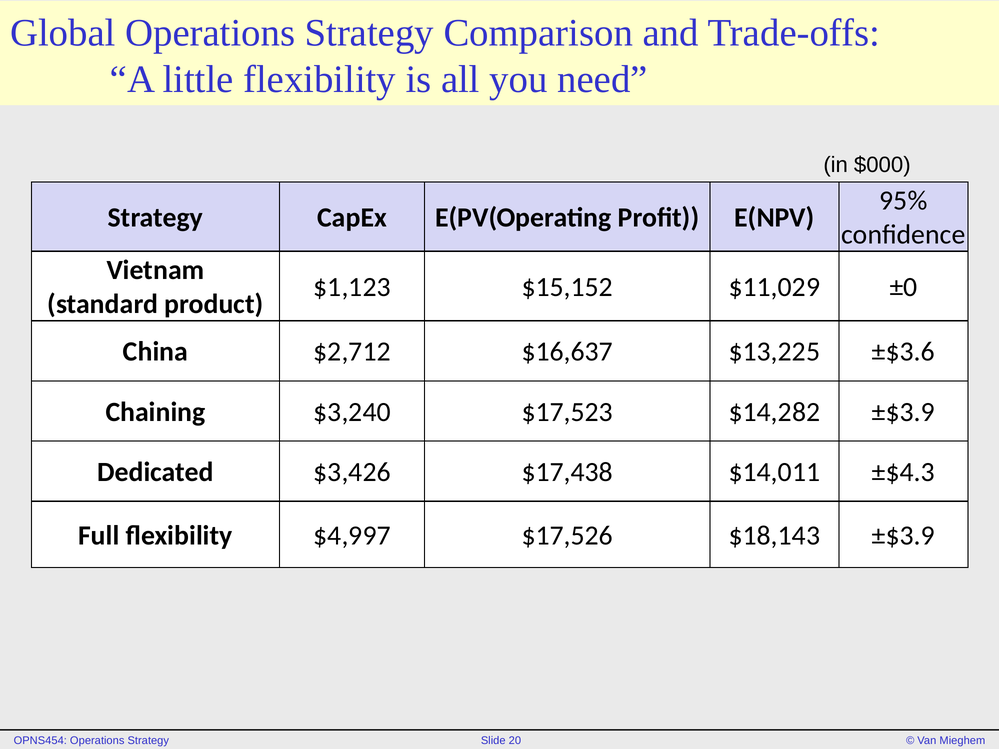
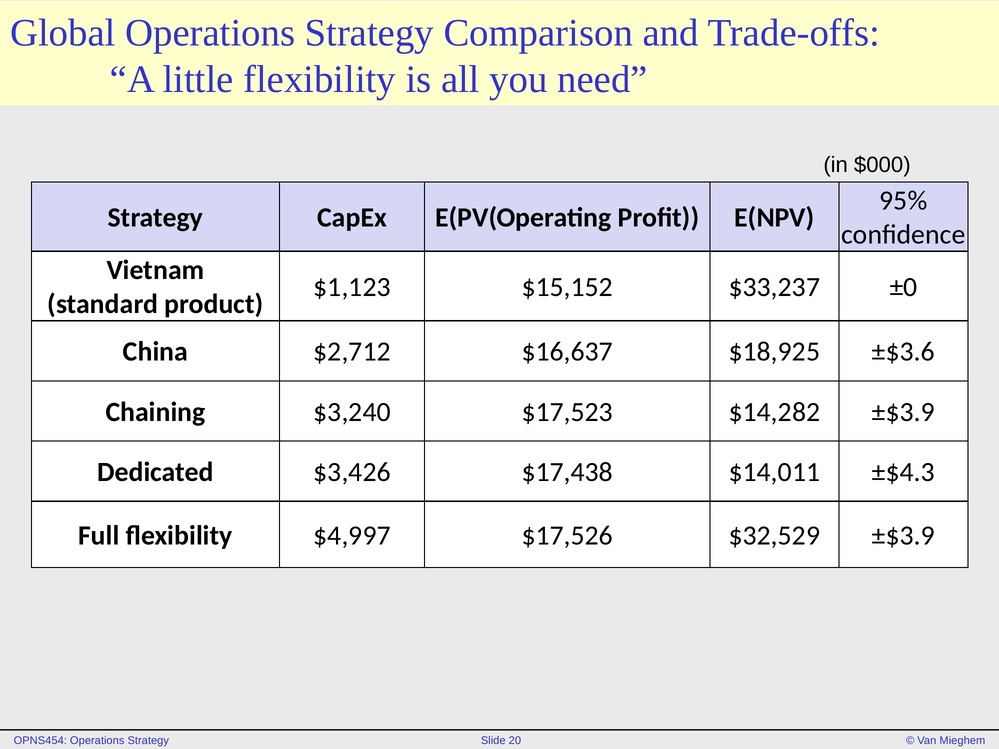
$11,029: $11,029 -> $33,237 (774, 287)
$13,225: $13,225 -> $18,925 (774, 352)
$18,143: $18,143 -> $32,529 (774, 536)
